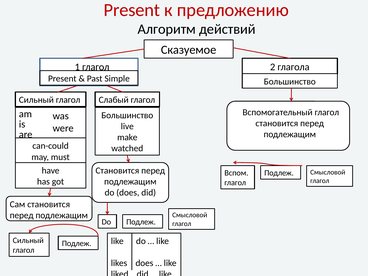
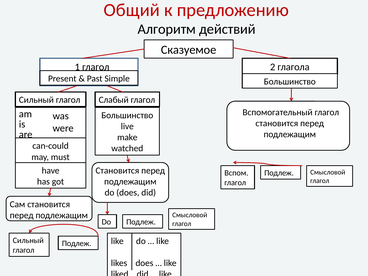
Present: Present -> Общий (132, 10)
